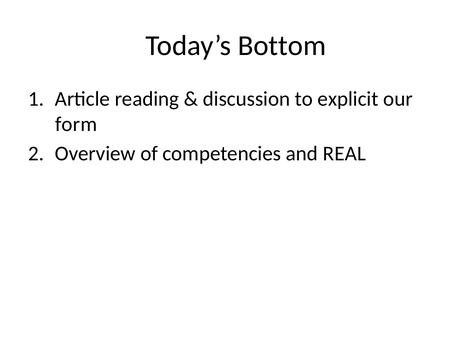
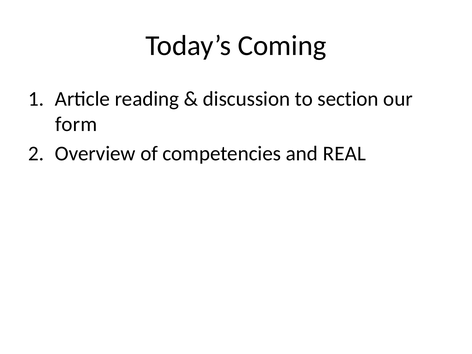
Bottom: Bottom -> Coming (282, 46)
explicit: explicit -> section (348, 99)
